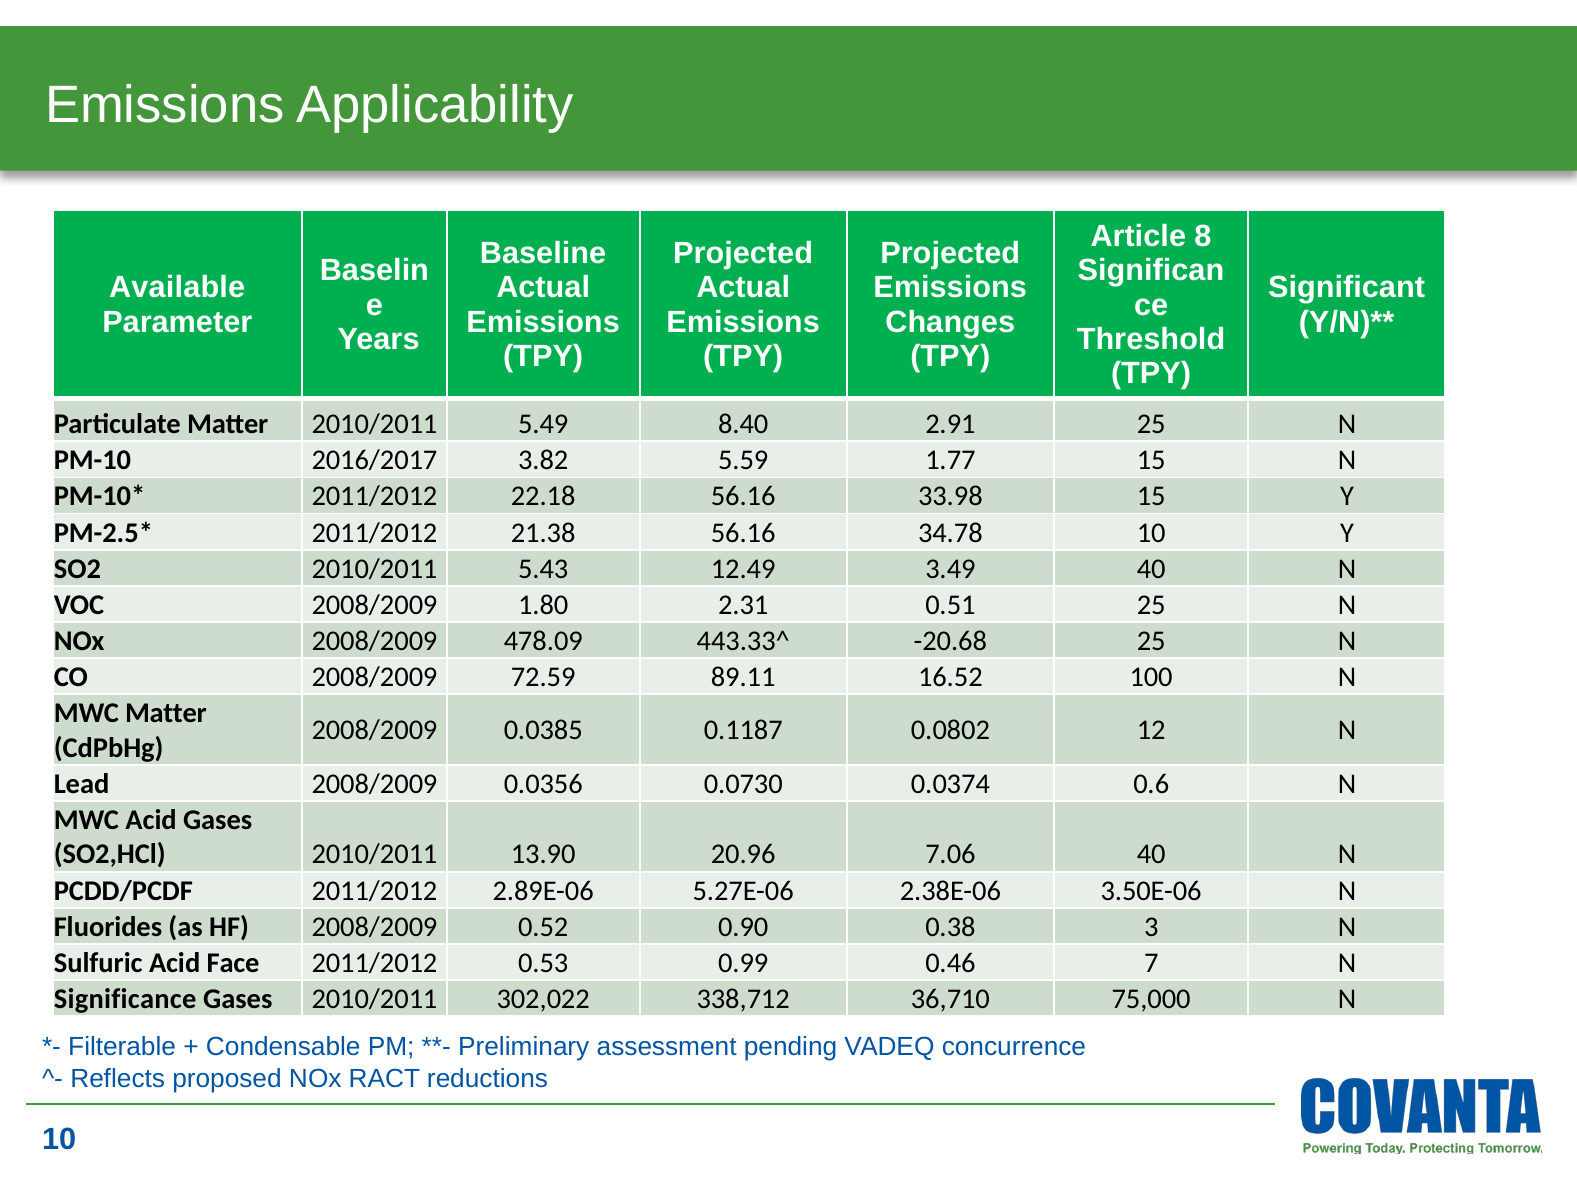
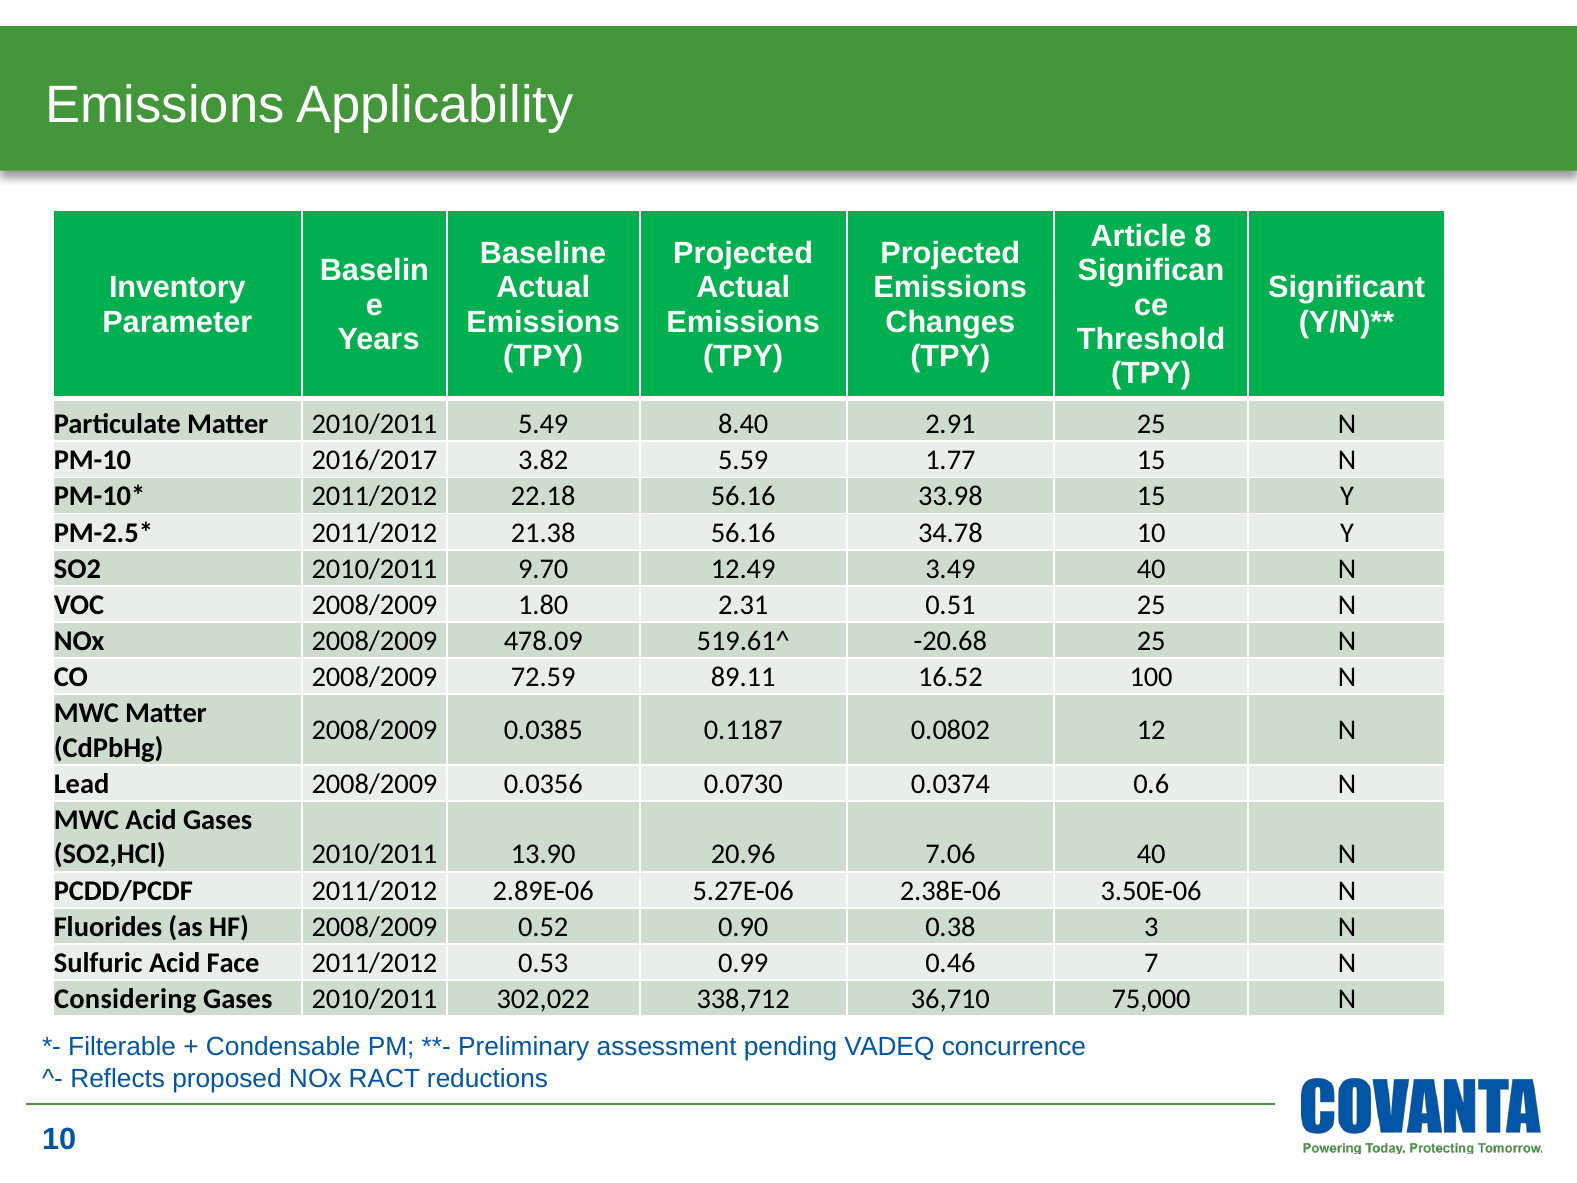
Available: Available -> Inventory (177, 288)
5.43: 5.43 -> 9.70 (543, 569)
443.33^: 443.33^ -> 519.61^ (743, 641)
Significance: Significance -> Considering (125, 999)
